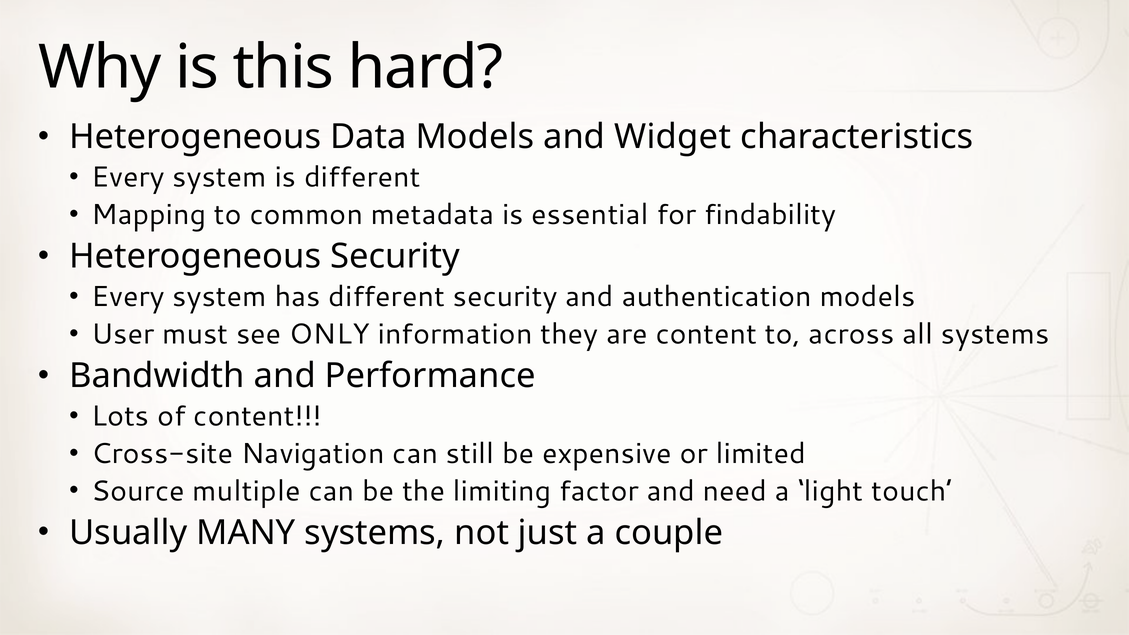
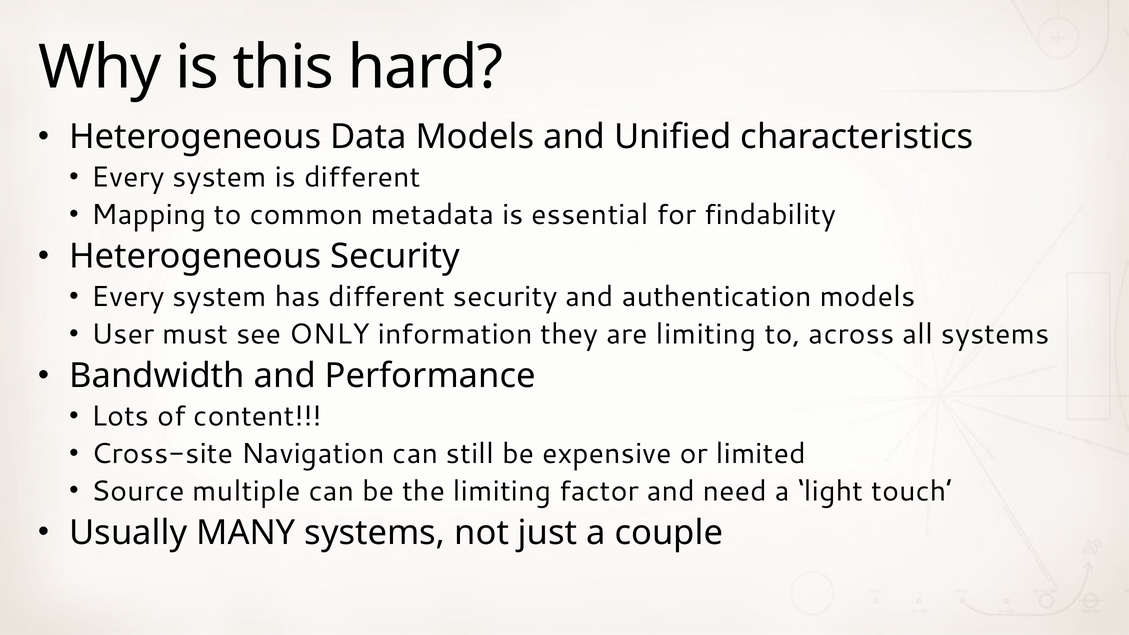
Widget: Widget -> Unified (673, 137)
are content: content -> limiting (706, 334)
